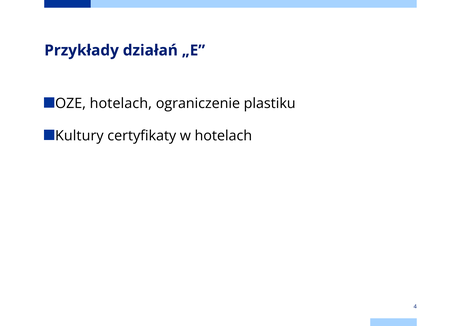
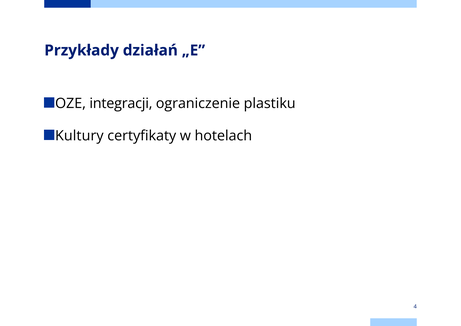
OZE hotelach: hotelach -> integracji (121, 103)
